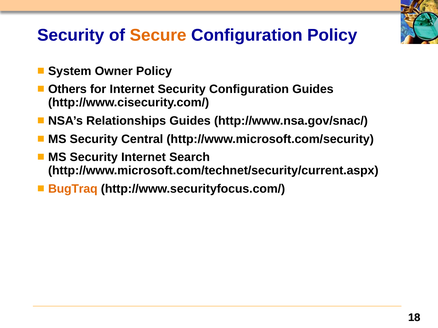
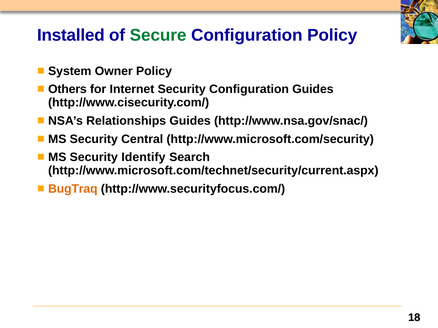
Security: Security -> Installed (71, 35)
Secure colour: orange -> green (158, 35)
Security Internet: Internet -> Identify (143, 158)
